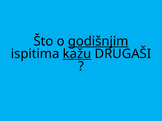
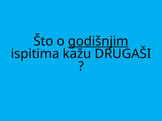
kažu underline: present -> none (77, 54)
